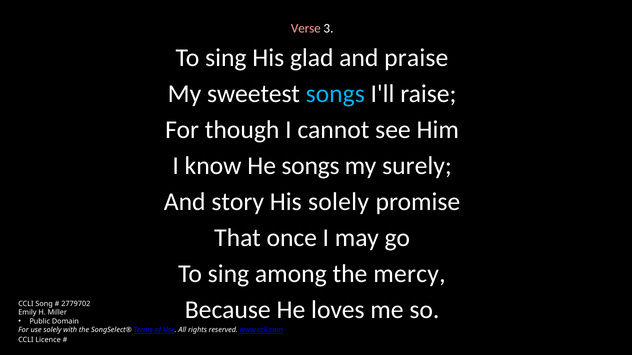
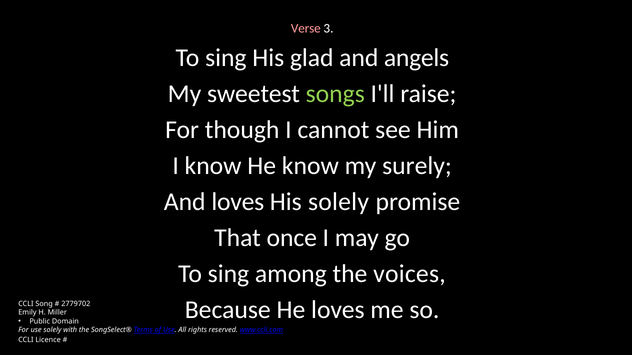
praise: praise -> angels (417, 58)
songs colour: light blue -> light green (335, 94)
He songs: songs -> know (310, 166)
And story: story -> loves (238, 202)
mercy: mercy -> voices (409, 274)
